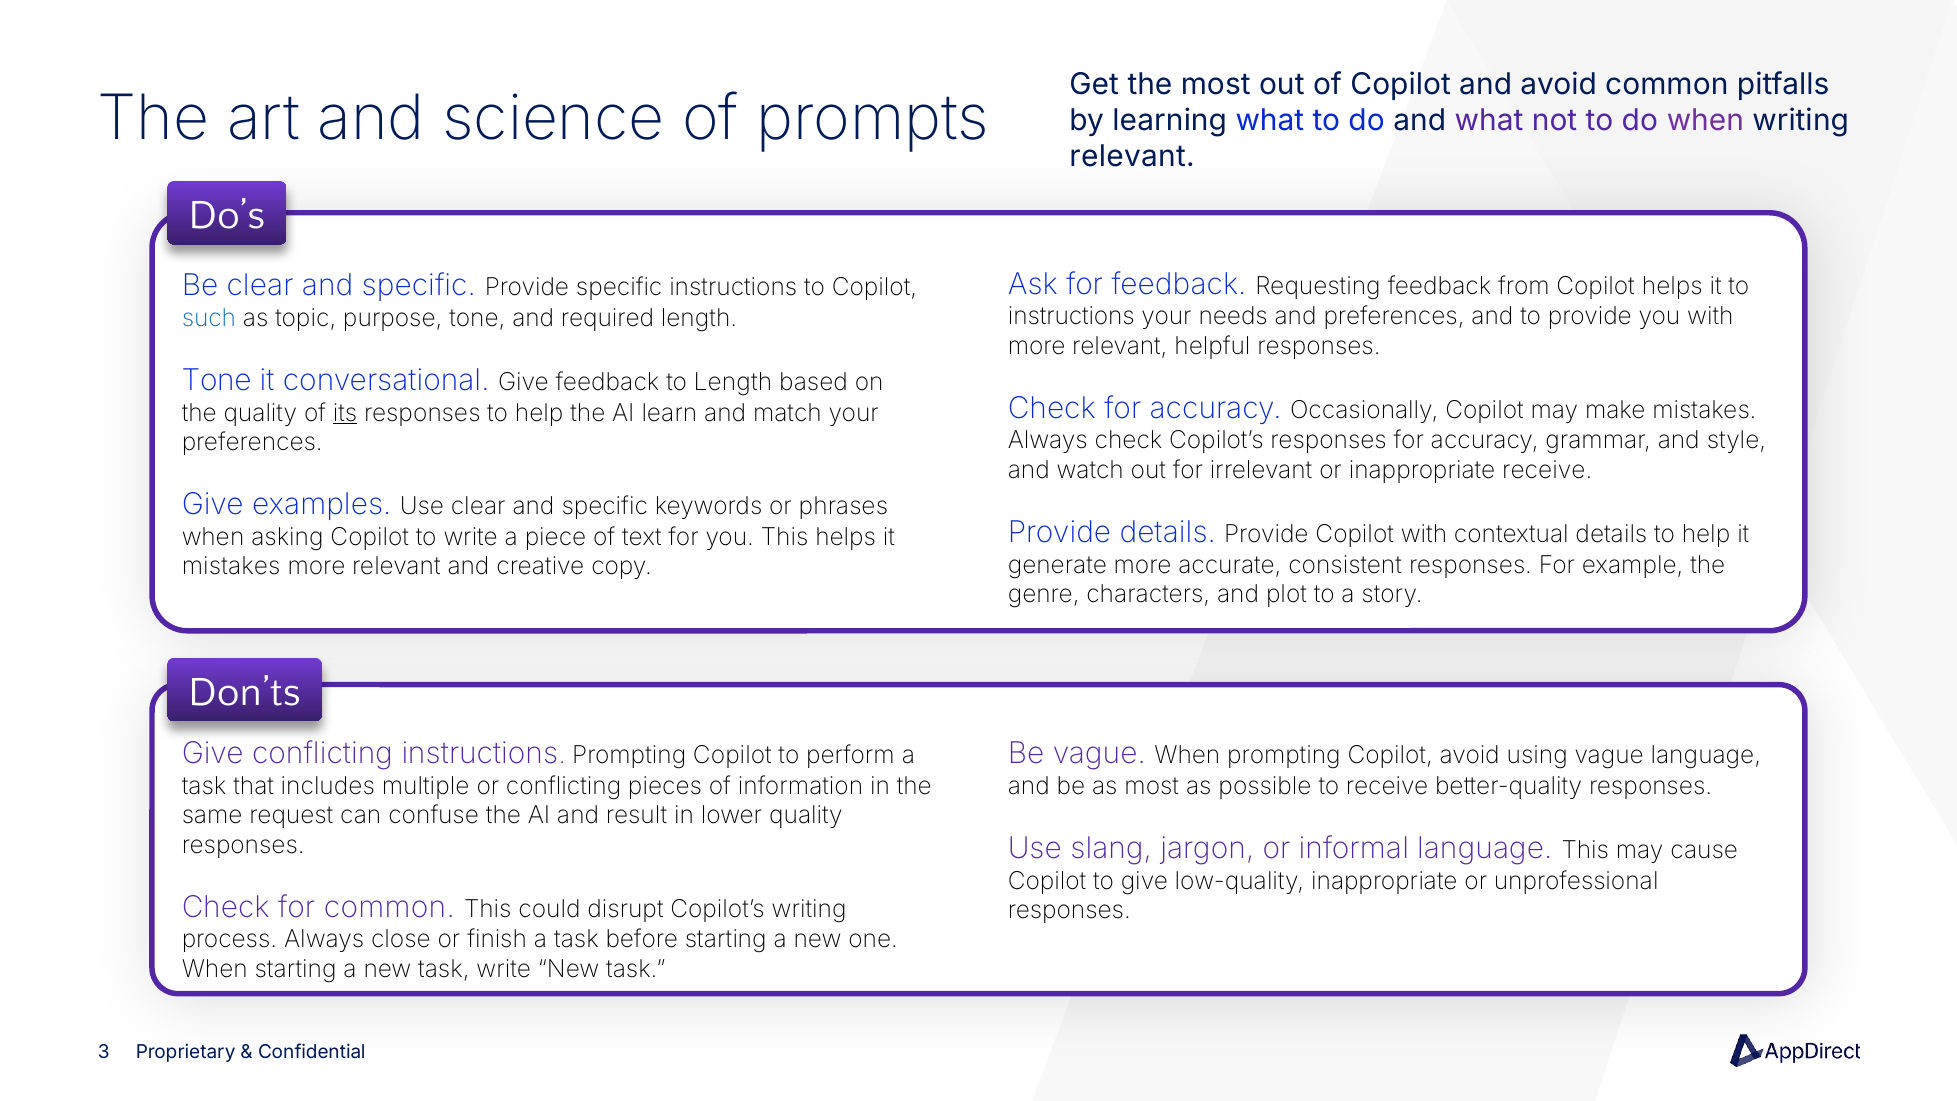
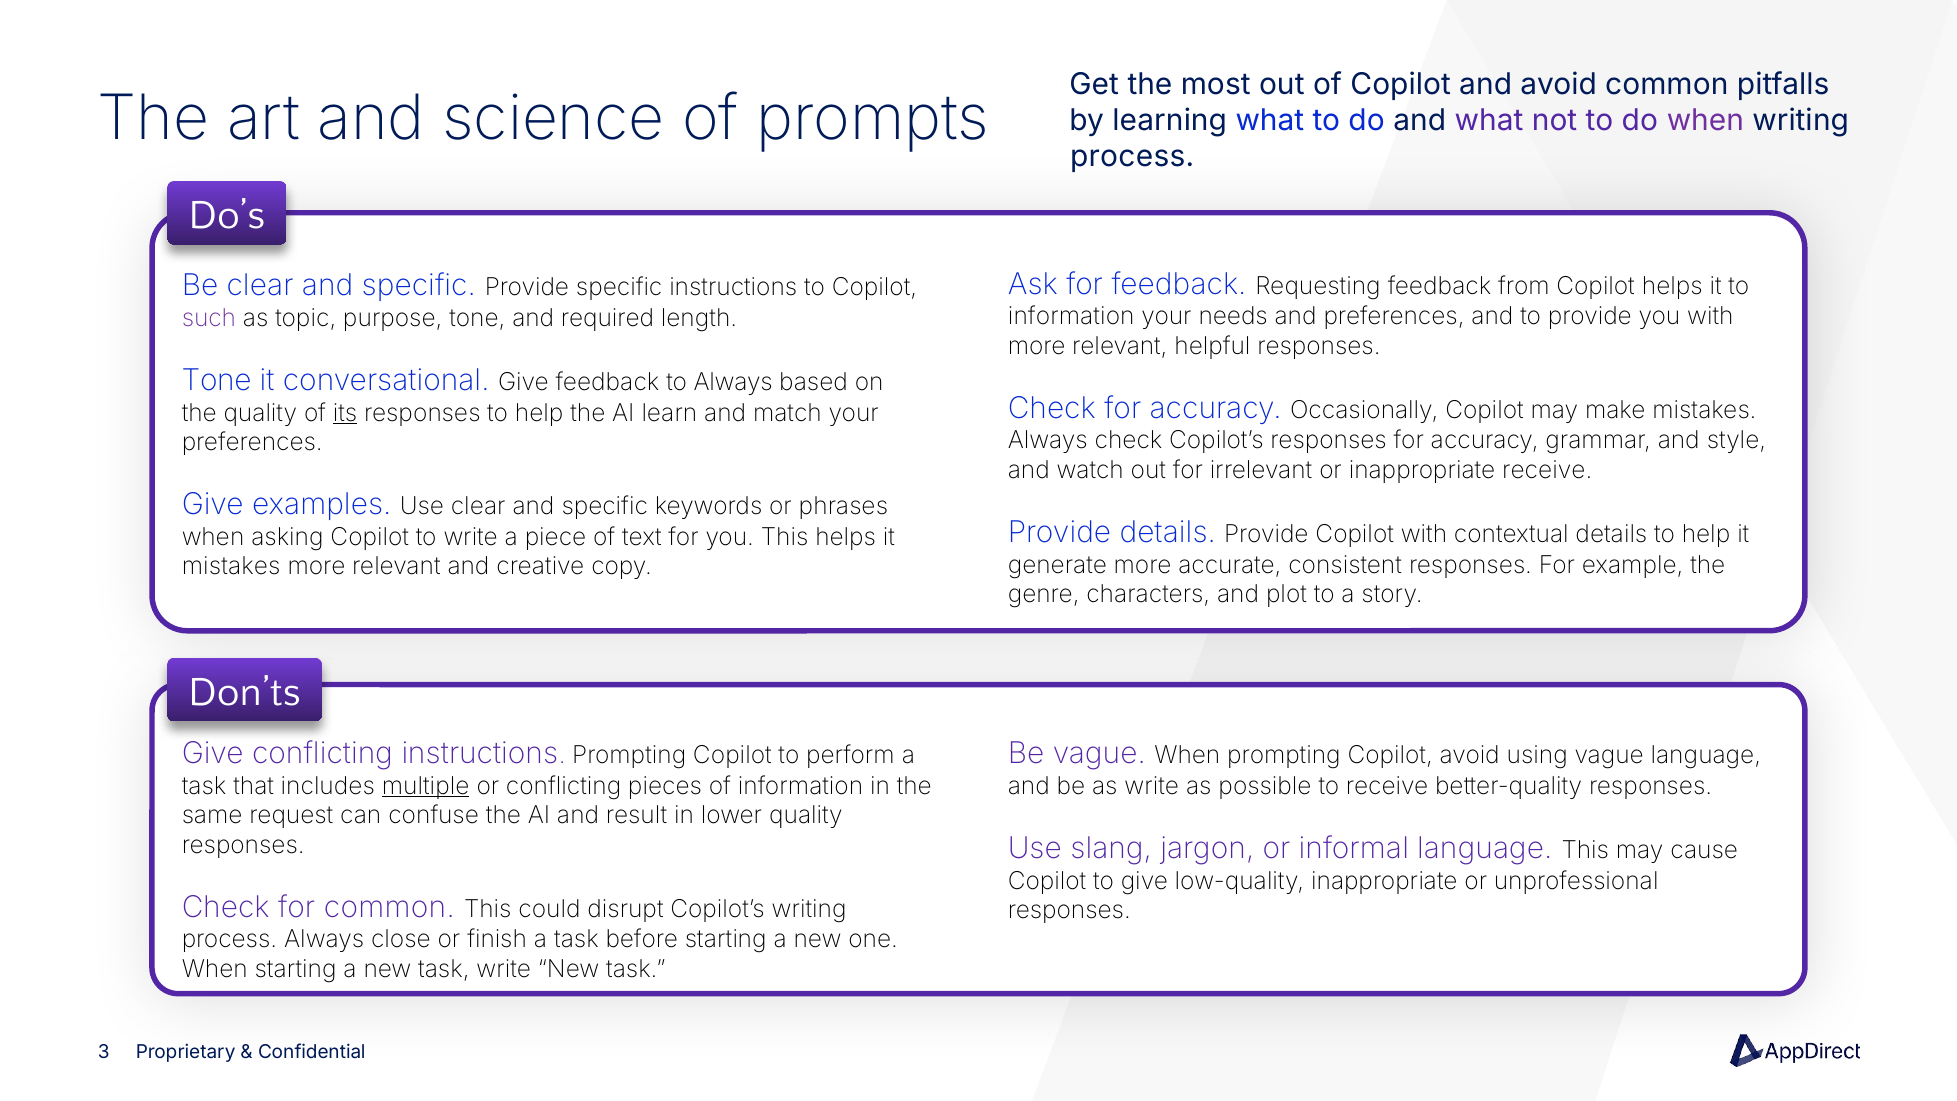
relevant: relevant -> process (1132, 156)
instructions: instructions -> information (1071, 316)
such colour: blue -> purple (209, 318)
to Length: Length -> Always (733, 383)
multiple underline: none -> present (426, 786)
as most: most -> write (1152, 786)
